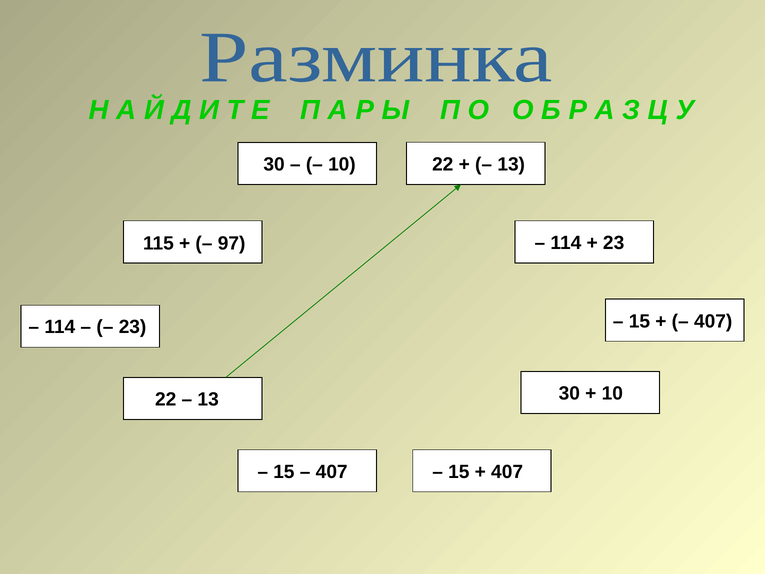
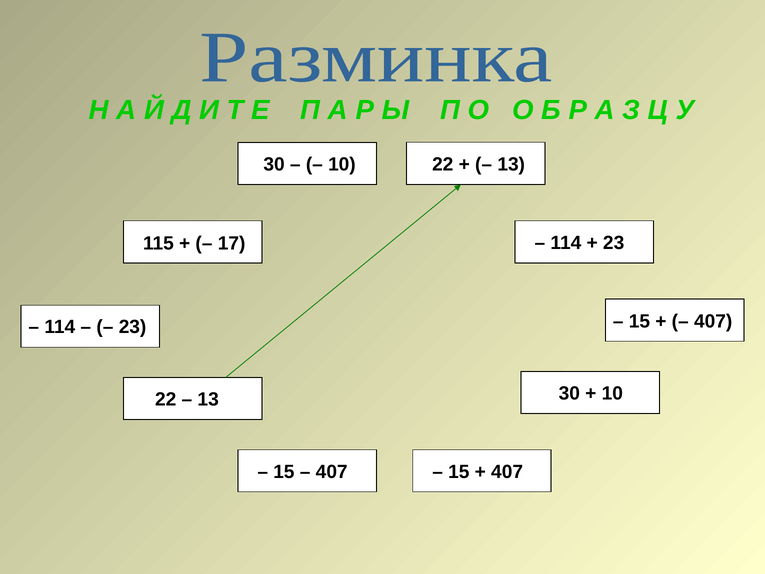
97: 97 -> 17 (232, 243)
